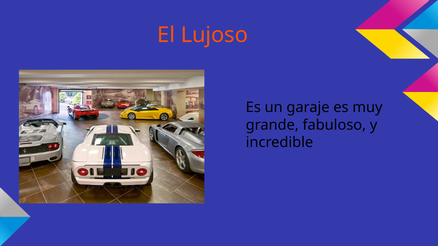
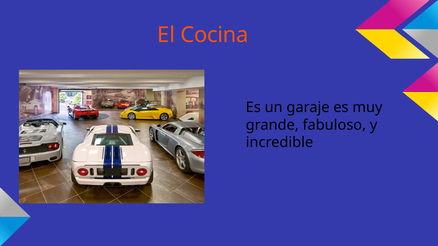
Lujoso: Lujoso -> Cocina (214, 35)
